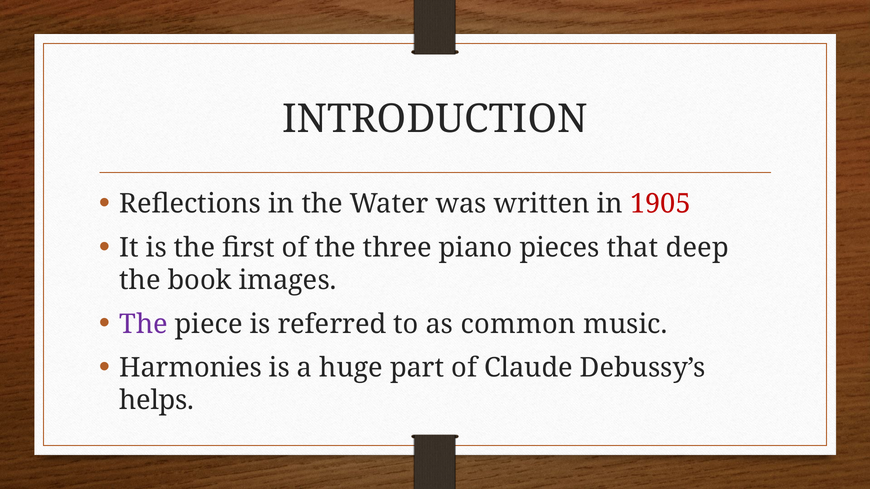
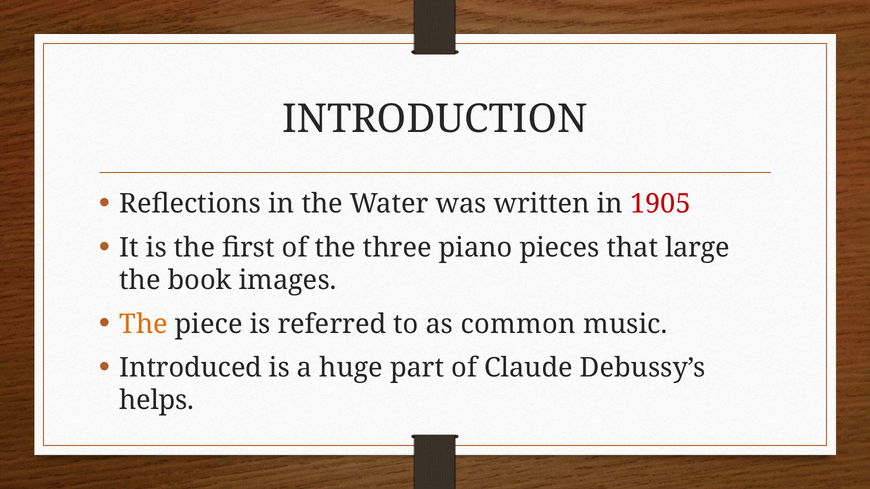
deep: deep -> large (698, 248)
The colour: purple -> orange (144, 324)
Harmonies: Harmonies -> Introduced (191, 368)
